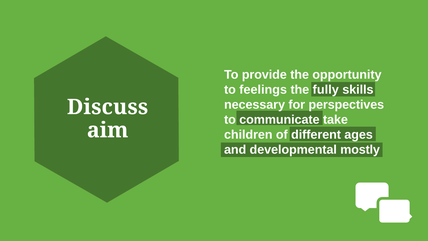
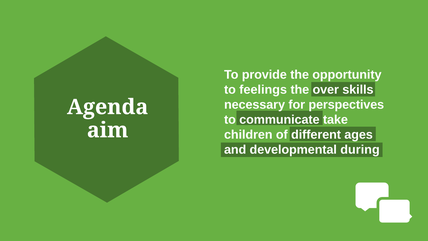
fully: fully -> over (326, 89)
Discuss: Discuss -> Agenda (108, 107)
mostly: mostly -> during (360, 149)
